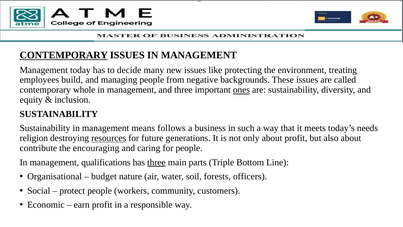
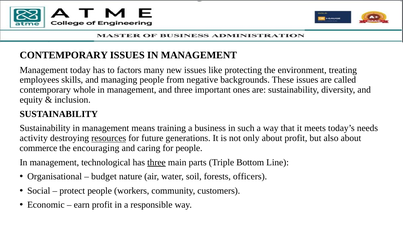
CONTEMPORARY underline: present -> none (64, 55)
decide: decide -> factors (129, 70)
build: build -> skills (72, 80)
ones underline: present -> none (241, 90)
follows: follows -> training (172, 128)
religion: religion -> activity (34, 138)
contribute: contribute -> commerce (38, 148)
qualifications: qualifications -> technological (106, 162)
